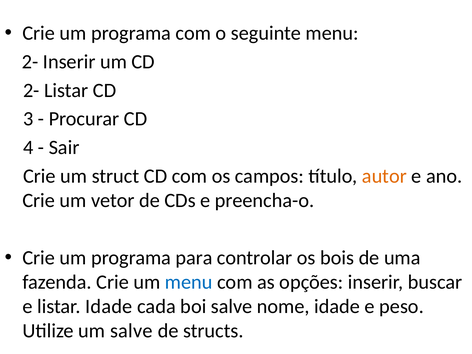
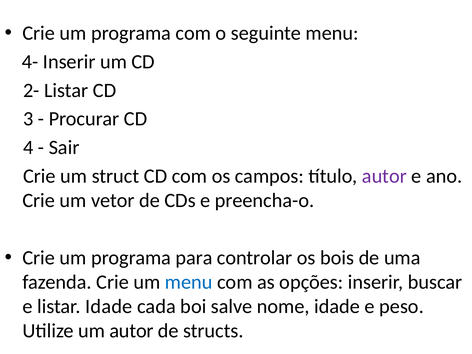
2-: 2- -> 4- (30, 62)
autor colour: orange -> purple (384, 176)
um salve: salve -> autor (132, 331)
